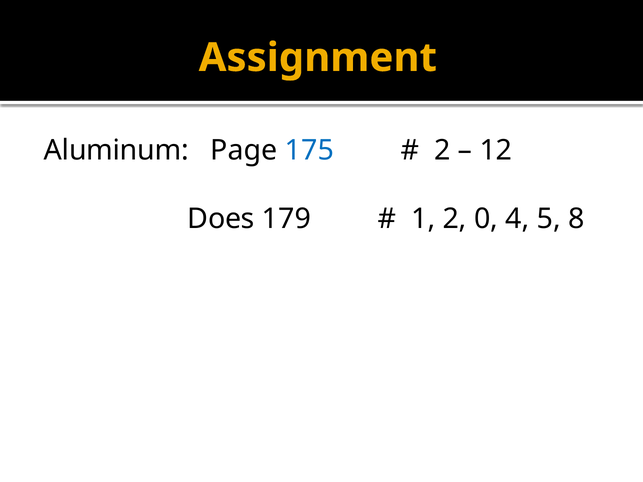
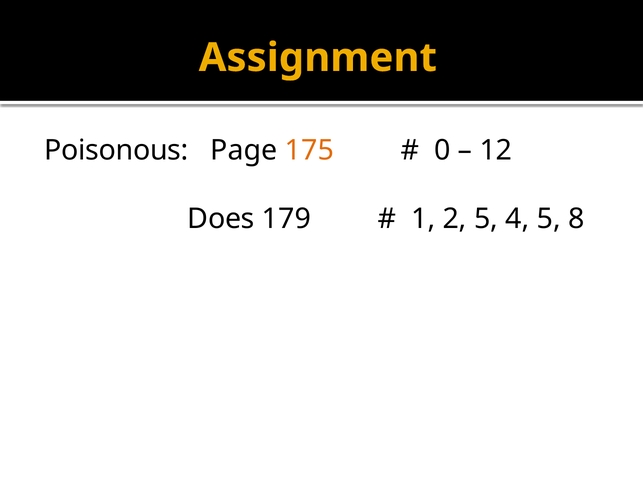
Aluminum: Aluminum -> Poisonous (116, 150)
175 colour: blue -> orange (309, 150)
2: 2 -> 0 (442, 150)
2 0: 0 -> 5 (486, 219)
